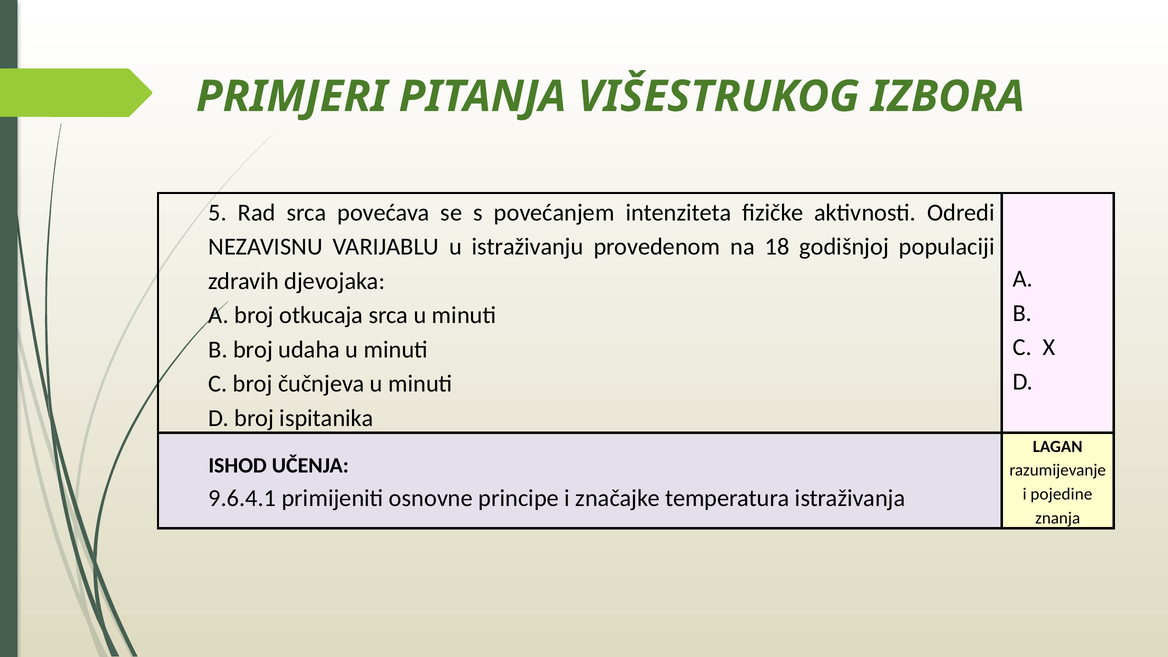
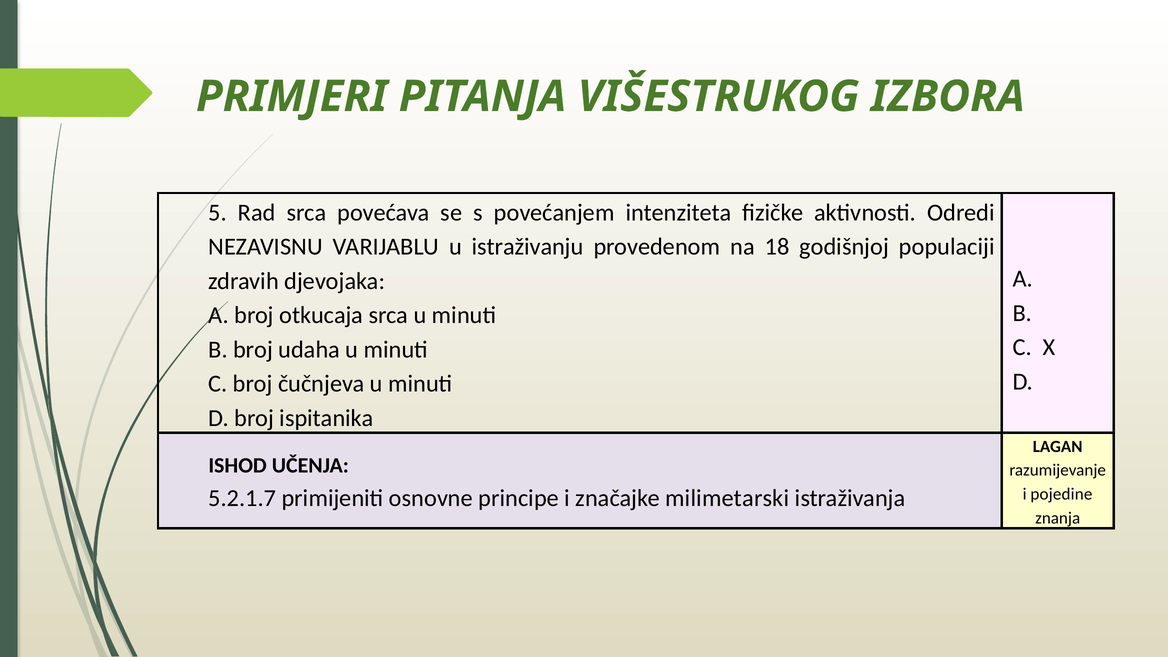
9.6.4.1: 9.6.4.1 -> 5.2.1.7 (242, 498)
temperatura: temperatura -> milimetarski (727, 498)
